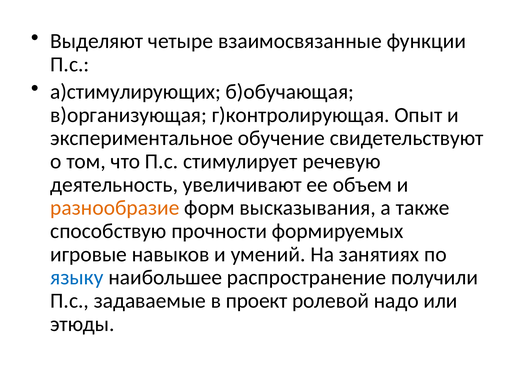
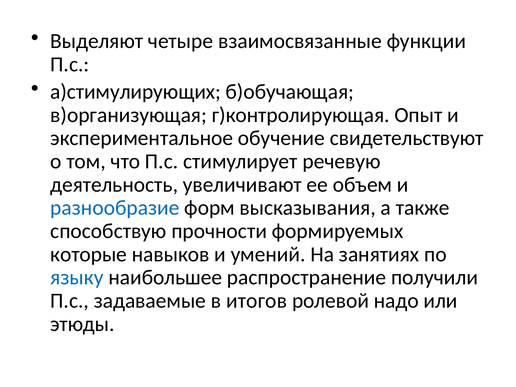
разнообразие colour: orange -> blue (115, 208)
игровые: игровые -> которые (89, 254)
проект: проект -> итогов (257, 301)
